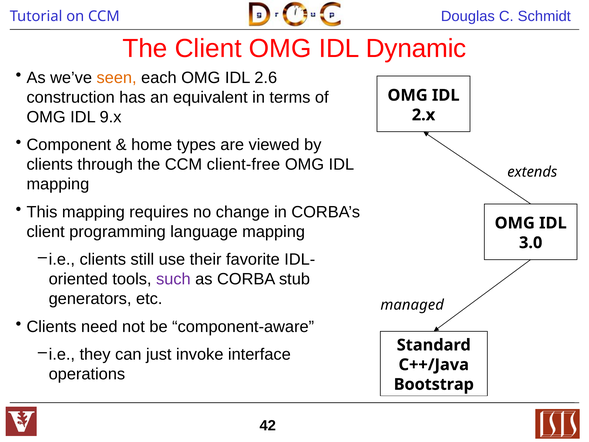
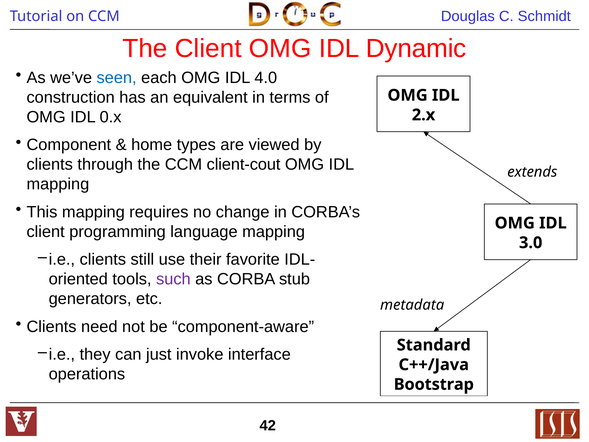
seen colour: orange -> blue (117, 78)
2.6: 2.6 -> 4.0 (266, 78)
9.x: 9.x -> 0.x (111, 117)
client-free: client-free -> client-cout (244, 164)
managed: managed -> metadata (412, 305)
